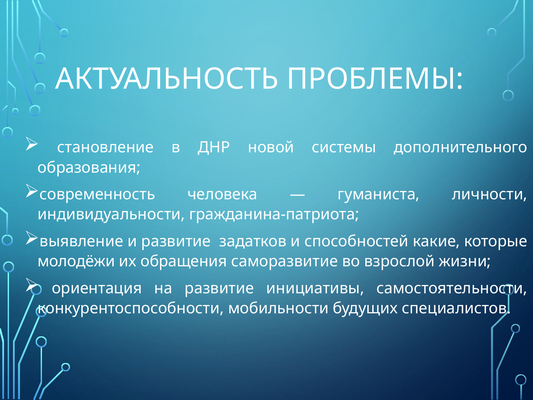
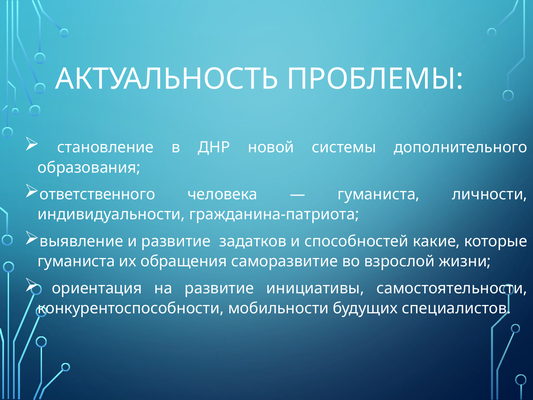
современность: современность -> ответственного (97, 194)
молодёжи: молодёжи -> гуманиста (76, 261)
